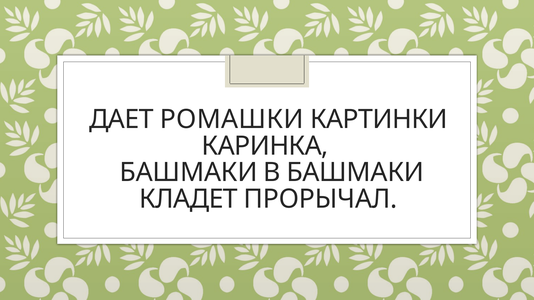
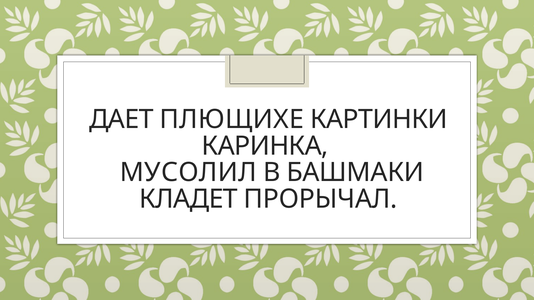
РОМАШКИ: РОМАШКИ -> ПЛЮЩИХЕ (232, 119)
БАШМАКИ: БАШМАКИ -> МУСОЛИЛ (188, 173)
